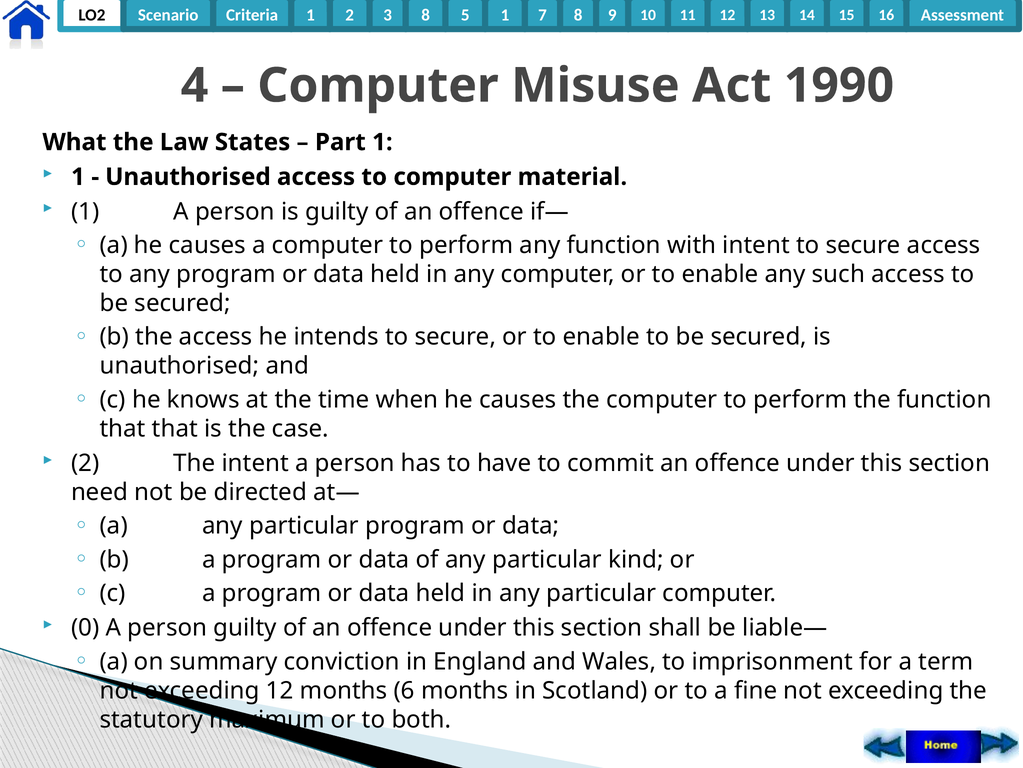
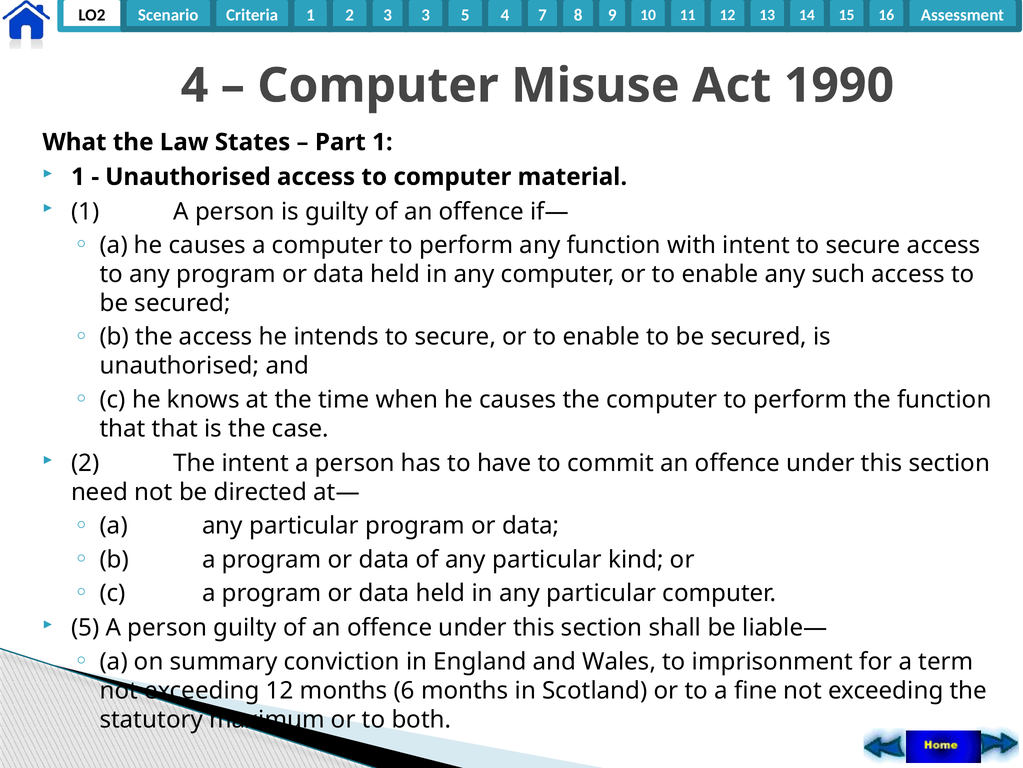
3 8: 8 -> 3 (426, 15)
1: 1 -> 4 (505, 15)
0: 0 -> 5 (85, 627)
